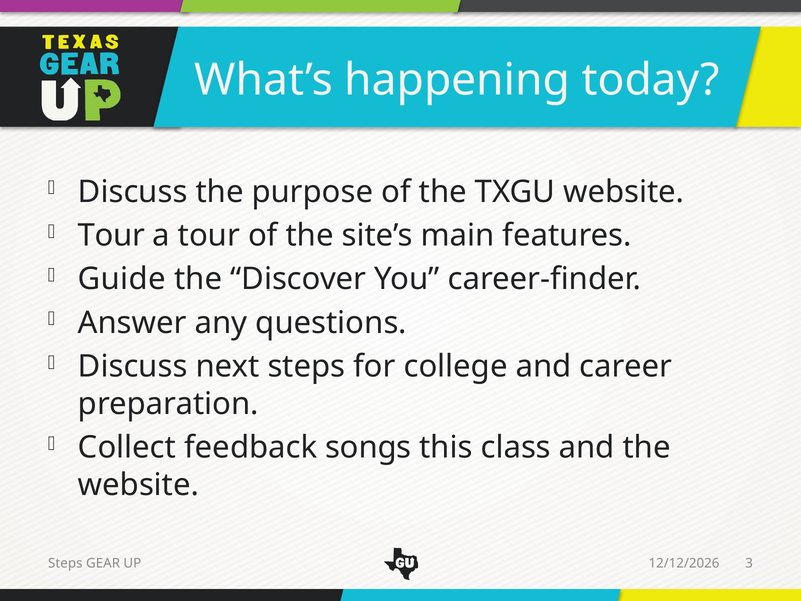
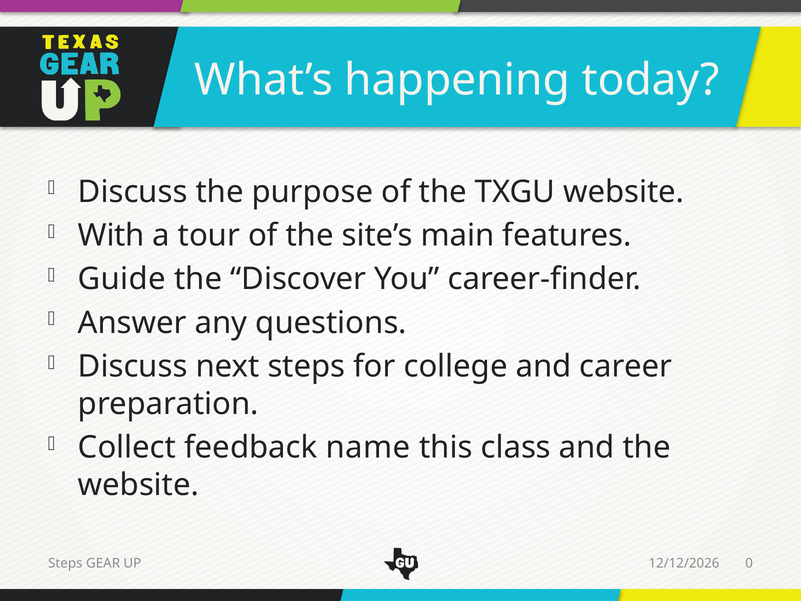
Tour: Tour -> With (111, 235)
songs: songs -> name (368, 447)
3: 3 -> 0 (749, 563)
